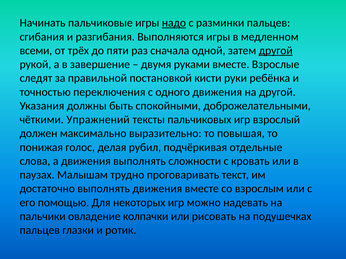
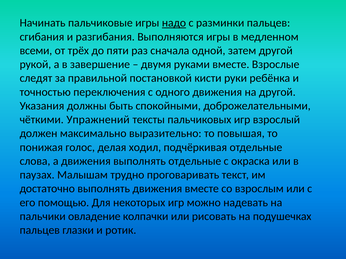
другой underline: present -> none (276, 51)
рубил: рубил -> ходил (145, 147)
выполнять сложности: сложности -> отдельные (195, 161)
кровать: кровать -> окраска (250, 161)
